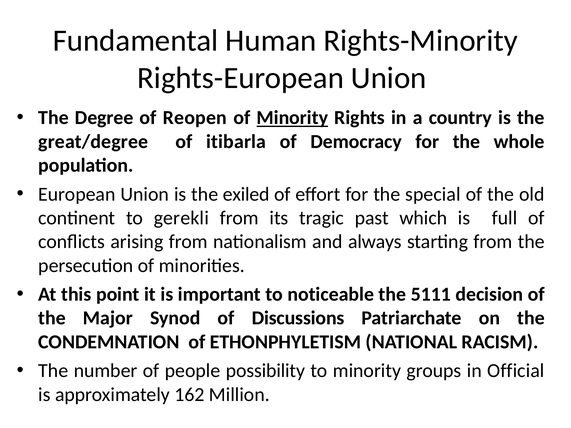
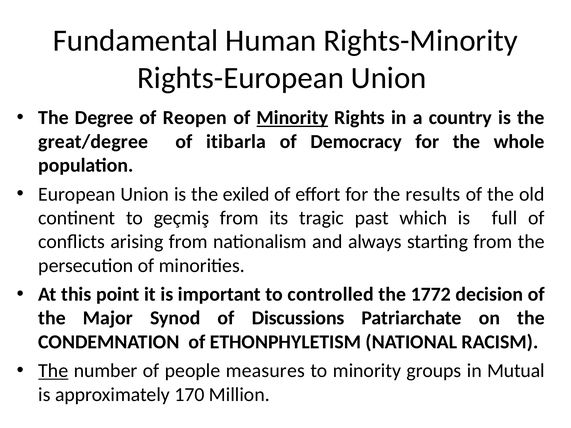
special: special -> results (433, 194)
gerekli: gerekli -> geçmiş (181, 218)
noticeable: noticeable -> controlled (331, 294)
5111: 5111 -> 1772 (431, 294)
The underline: none -> present (53, 371)
possibility: possibility -> measures (265, 371)
Official: Official -> Mutual (516, 371)
162: 162 -> 170 (189, 395)
